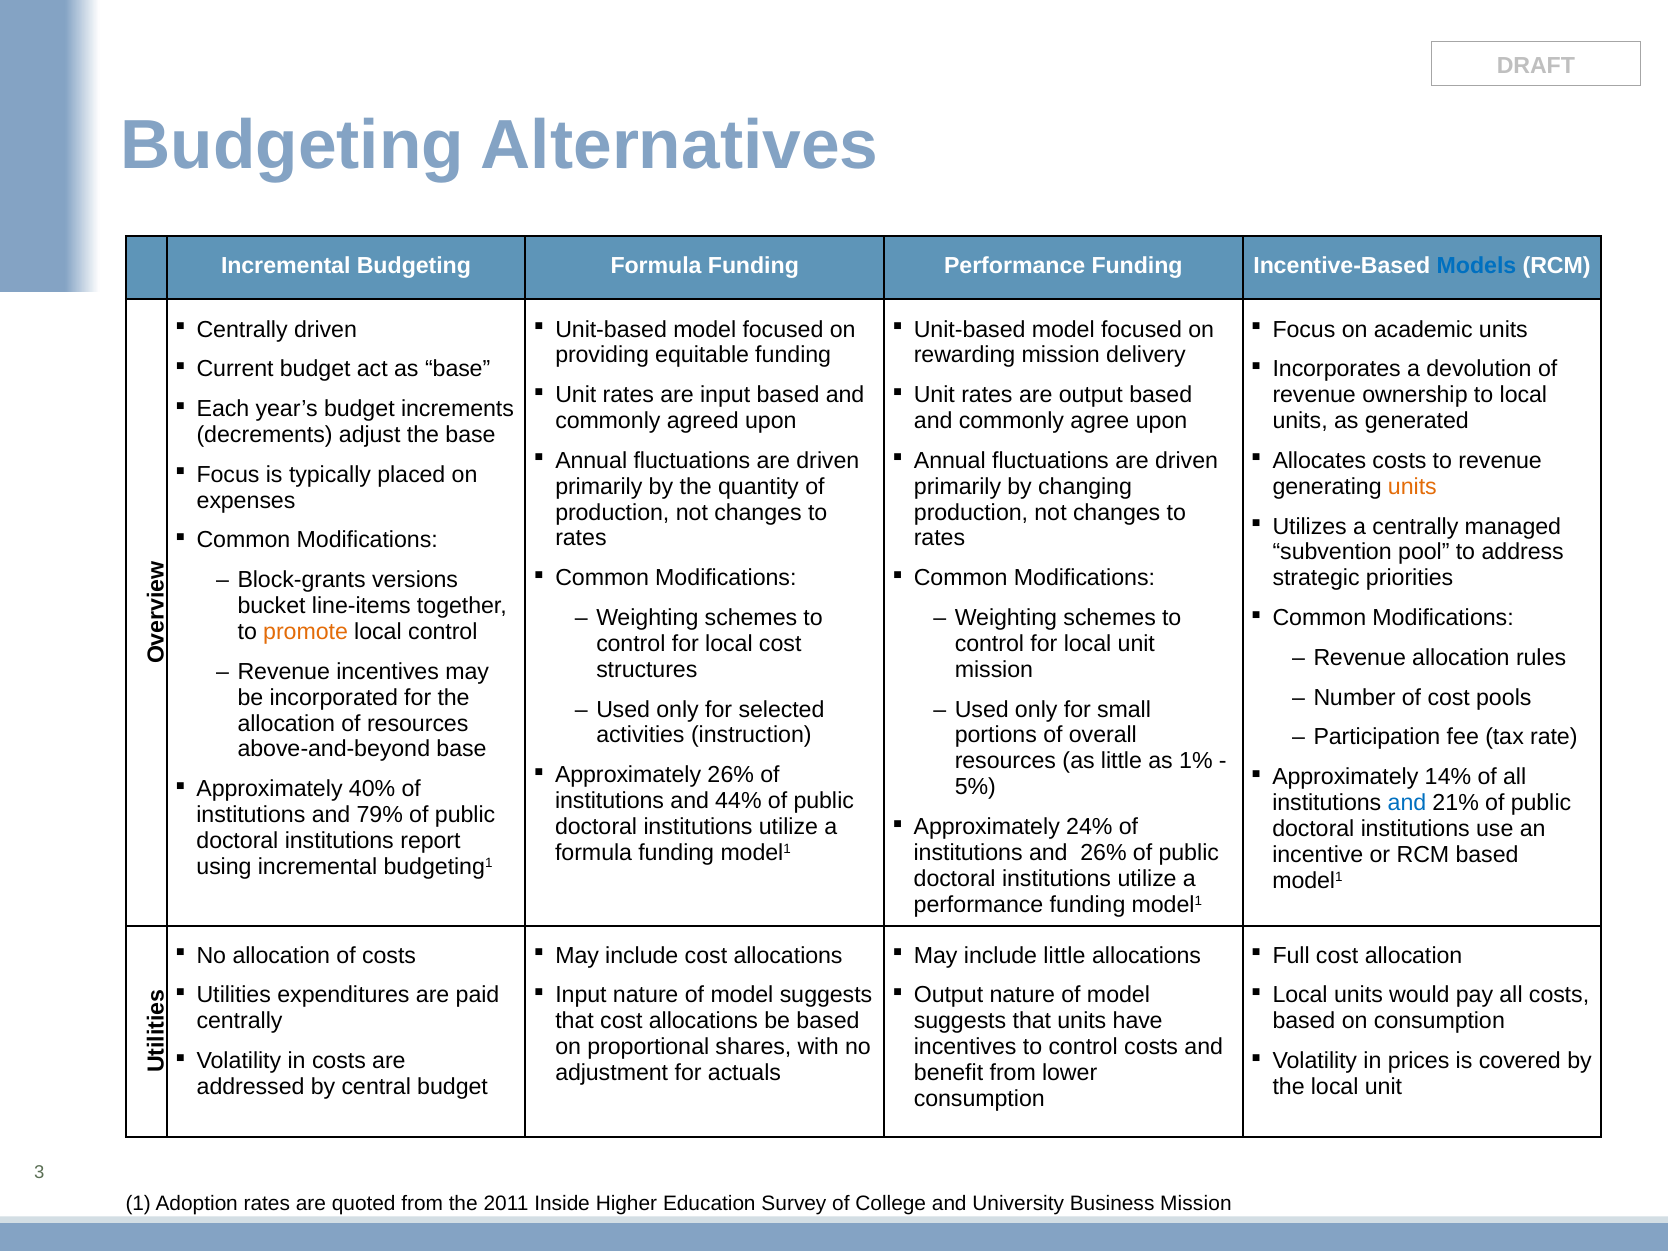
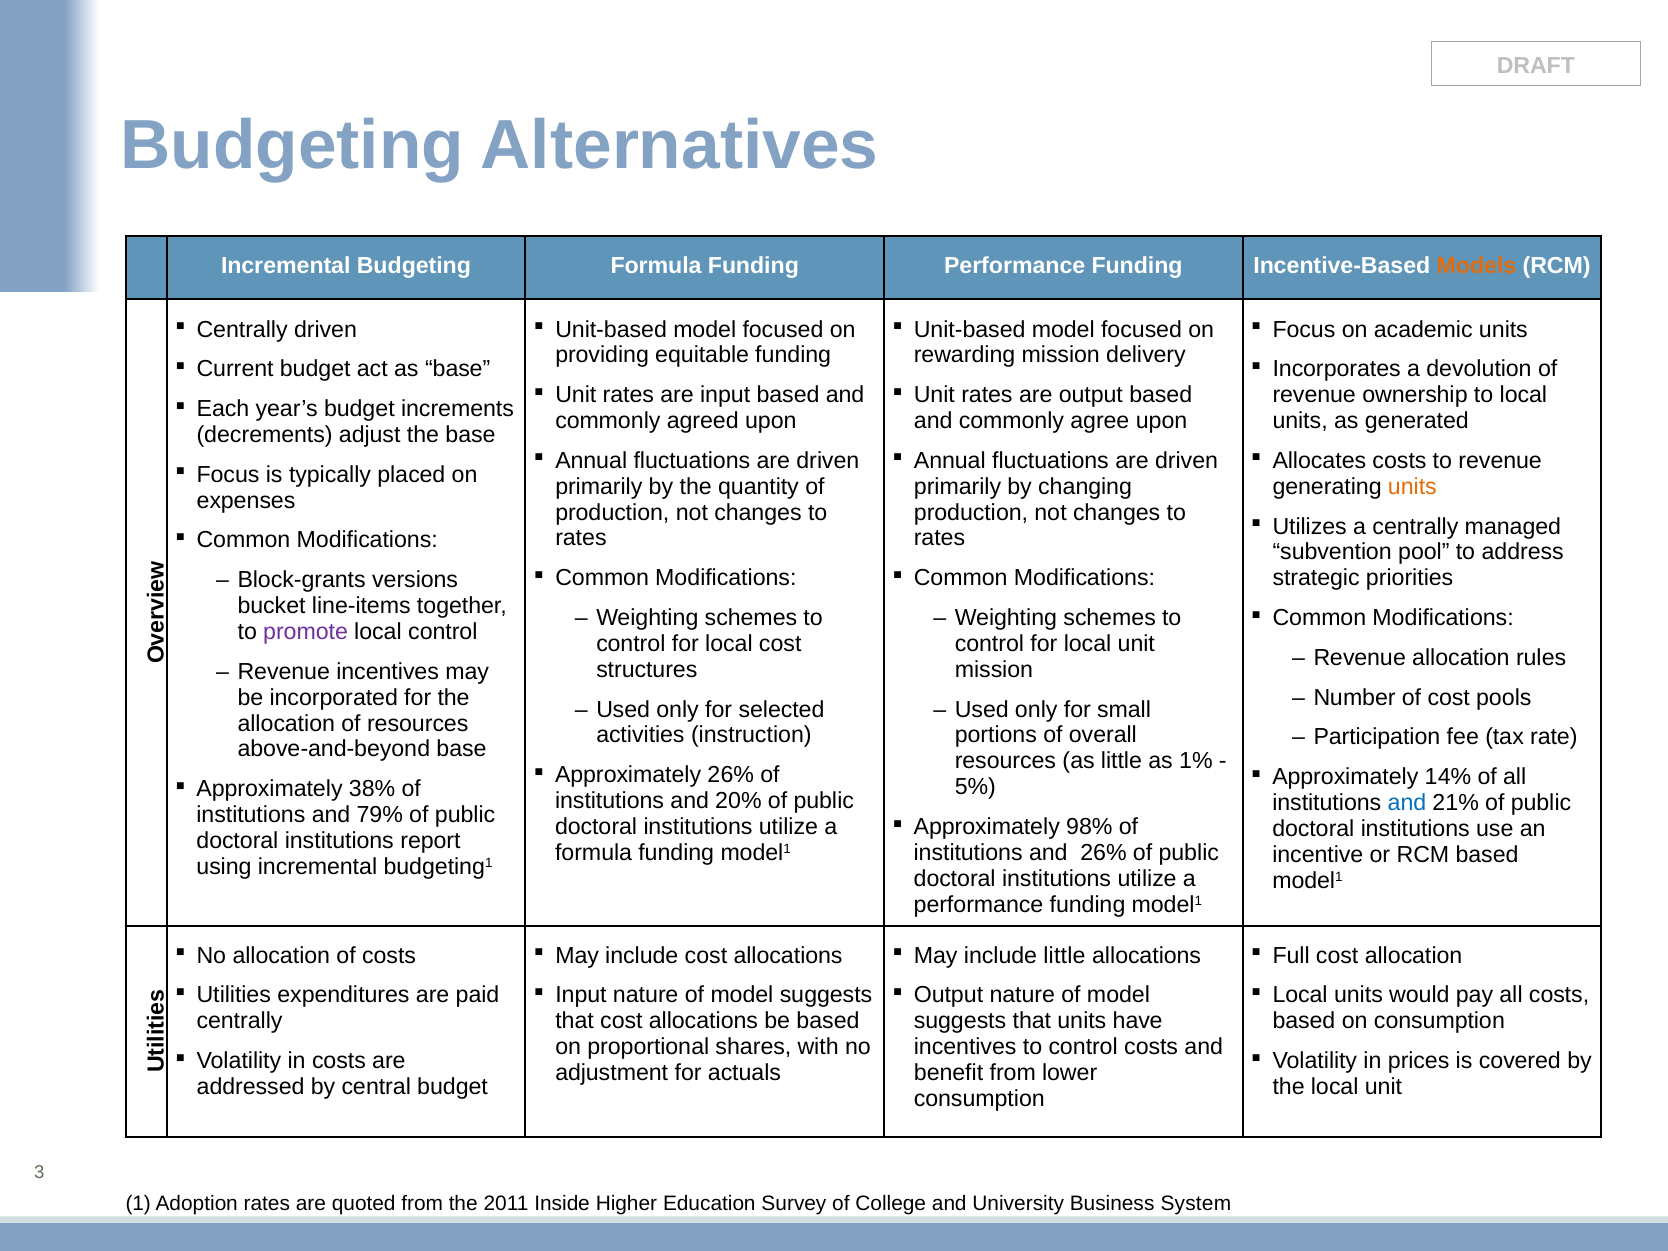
Models colour: blue -> orange (1476, 266)
promote colour: orange -> purple (306, 632)
40%: 40% -> 38% (372, 789)
44%: 44% -> 20% (738, 801)
24%: 24% -> 98% (1089, 827)
Business Mission: Mission -> System (1196, 1203)
